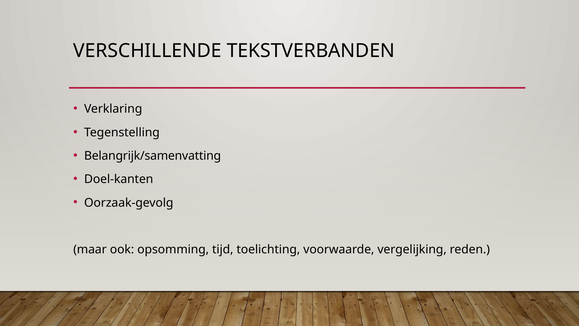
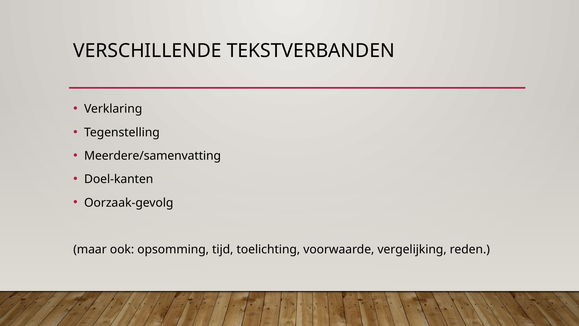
Belangrijk/samenvatting: Belangrijk/samenvatting -> Meerdere/samenvatting (153, 156)
